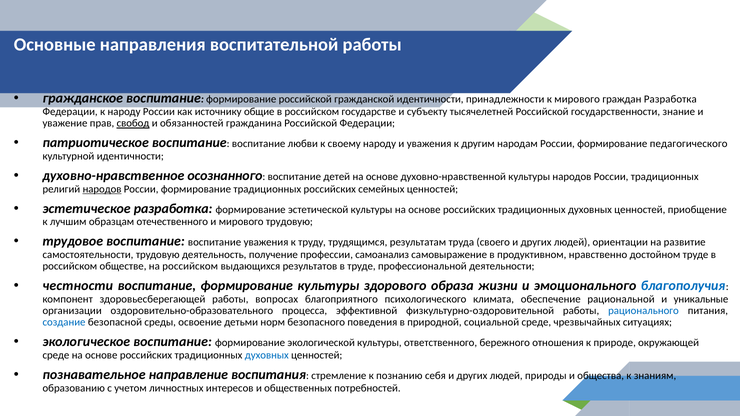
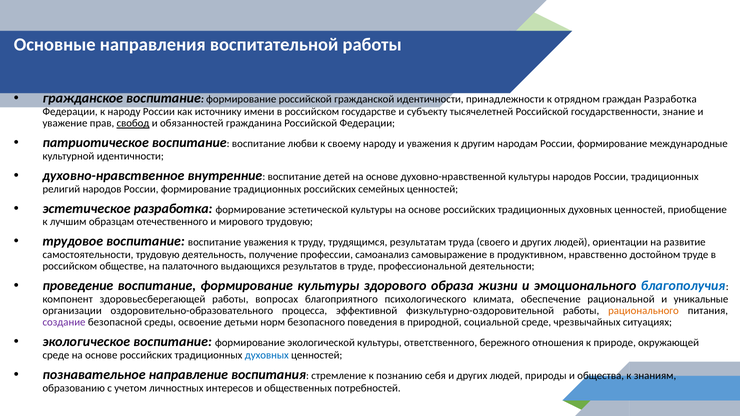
к мирового: мирового -> отрядном (577, 99)
общие: общие -> имени (259, 112)
педагогического: педагогического -> международные (689, 144)
осознанного: осознанного -> внутренние (225, 176)
народов underline: present -> none (102, 189)
на российском: российском -> палаточного (190, 266)
честности: честности -> проведение (78, 286)
рационального colour: blue -> orange (643, 311)
создание colour: blue -> purple (64, 323)
